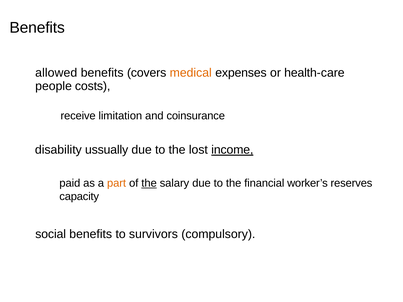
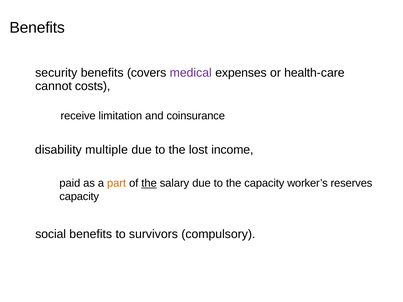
allowed: allowed -> security (56, 73)
medical colour: orange -> purple (191, 73)
people: people -> cannot (54, 86)
ussually: ussually -> multiple (107, 150)
income underline: present -> none (232, 150)
the financial: financial -> capacity (264, 183)
